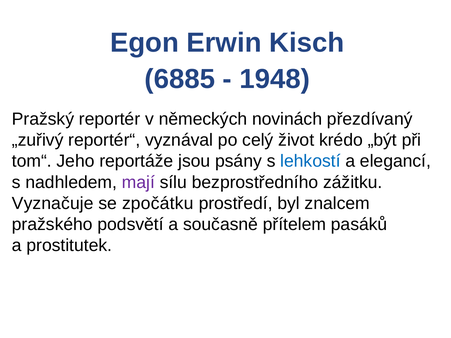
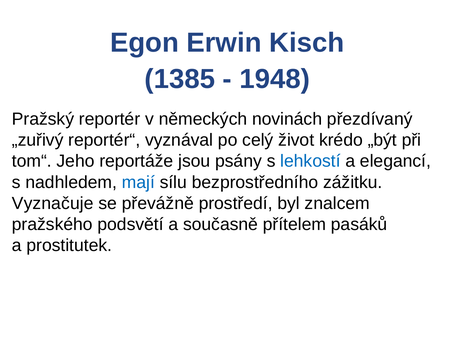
6885: 6885 -> 1385 (180, 79)
mají colour: purple -> blue (138, 182)
zpočátku: zpočátku -> převážně (158, 203)
